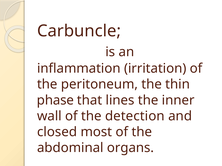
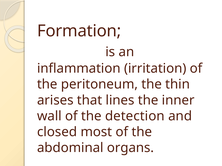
Carbuncle: Carbuncle -> Formation (79, 31)
phase: phase -> arises (55, 100)
